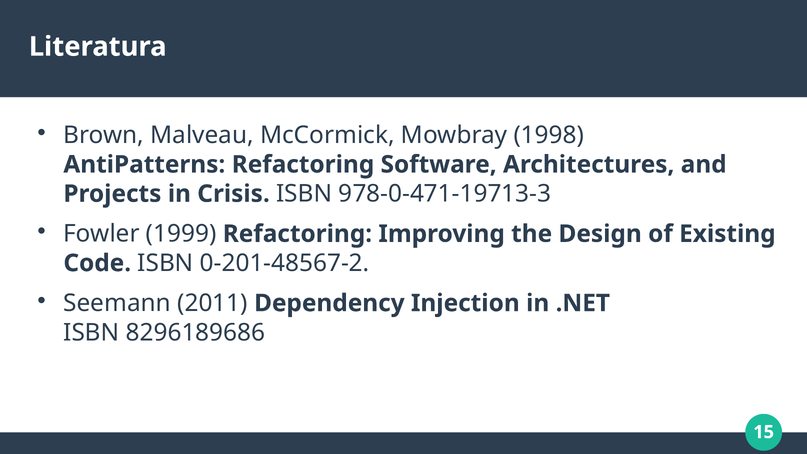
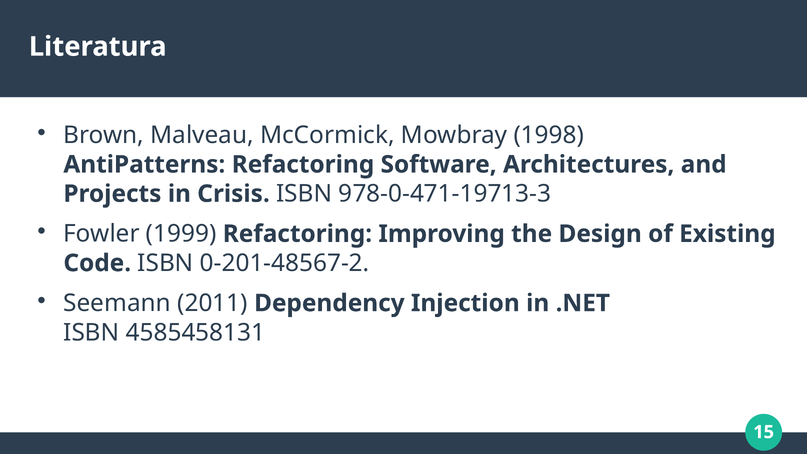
8296189686: 8296189686 -> 4585458131 (195, 332)
